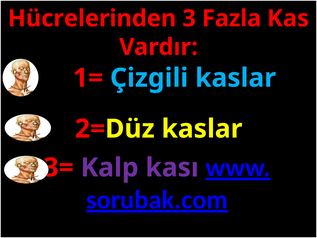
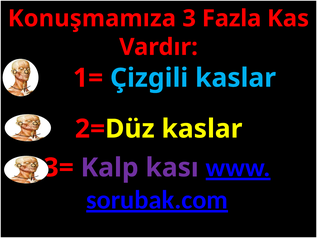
Hücrelerinden: Hücrelerinden -> Konuşmamıza (92, 18)
